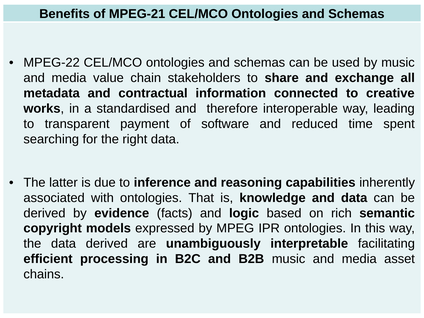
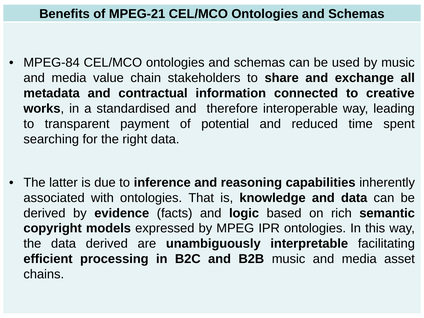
MPEG-22: MPEG-22 -> MPEG-84 (52, 63)
software: software -> potential (225, 124)
